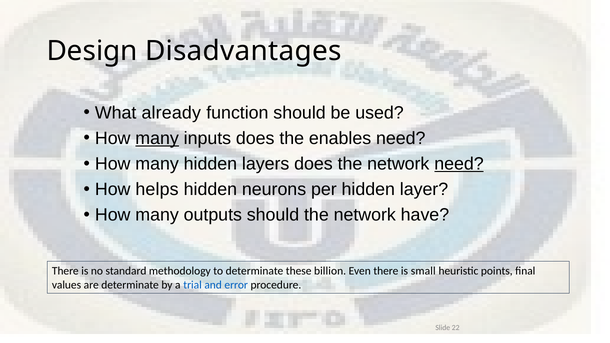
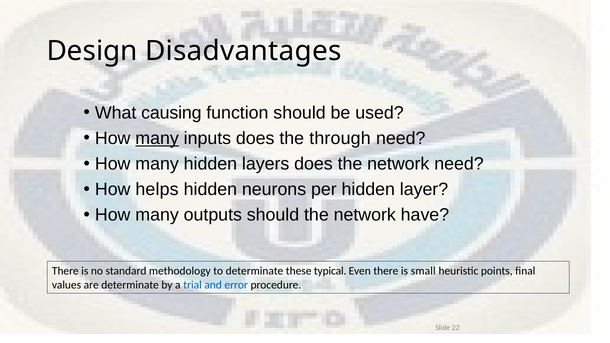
already: already -> causing (171, 113)
enables: enables -> through (340, 138)
need underline: present -> none (459, 164)
billion: billion -> typical (330, 271)
